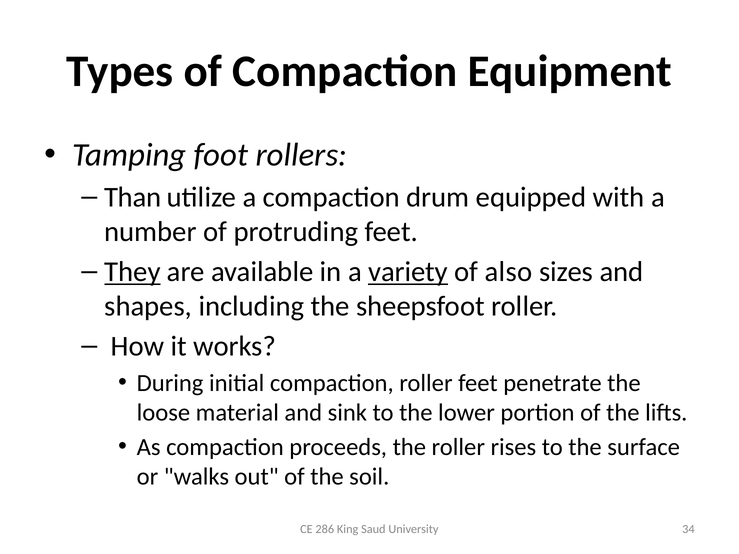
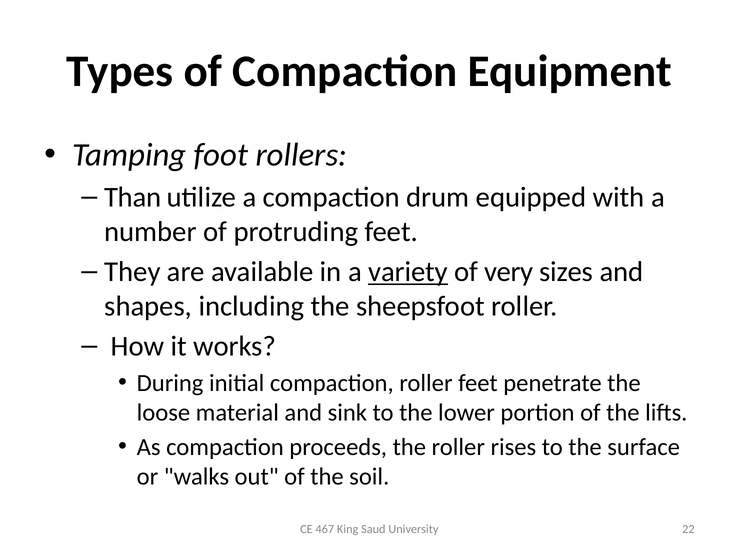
They underline: present -> none (132, 272)
also: also -> very (509, 272)
286: 286 -> 467 (325, 529)
34: 34 -> 22 (688, 529)
